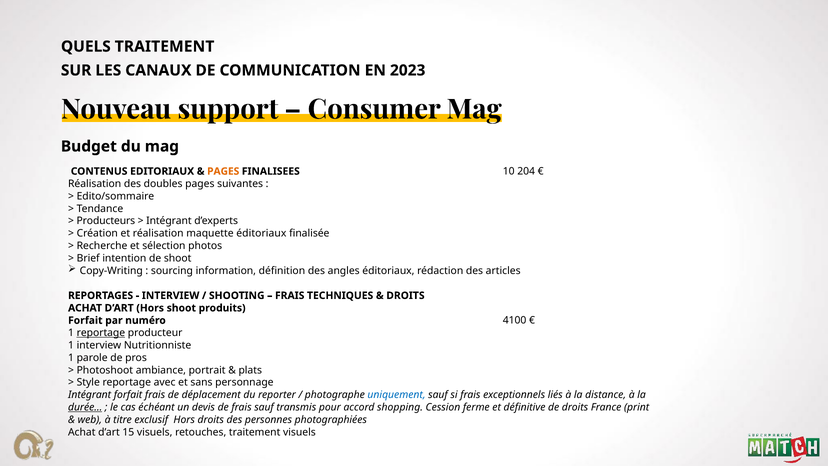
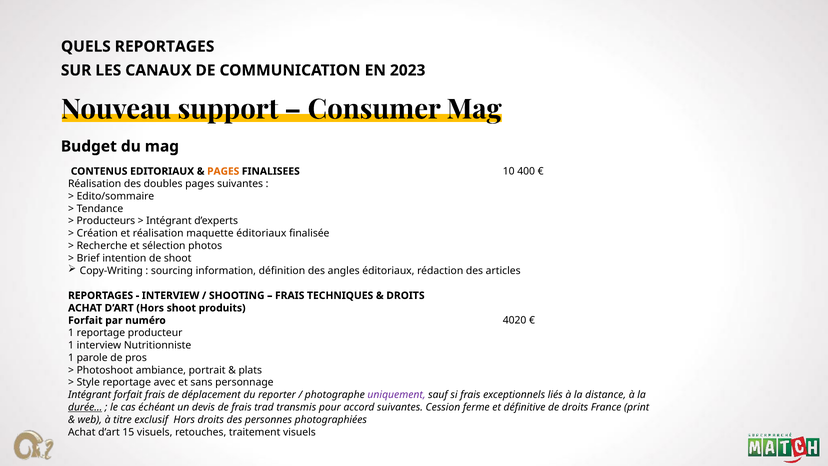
QUELS TRAITEMENT: TRAITEMENT -> REPORTAGES (165, 47)
204: 204 -> 400 (526, 171)
4100: 4100 -> 4020 (515, 320)
reportage underline: present -> none (101, 333)
uniquement colour: blue -> purple (397, 395)
frais sauf: sauf -> trad (264, 407)
accord shopping: shopping -> suivantes (400, 407)
